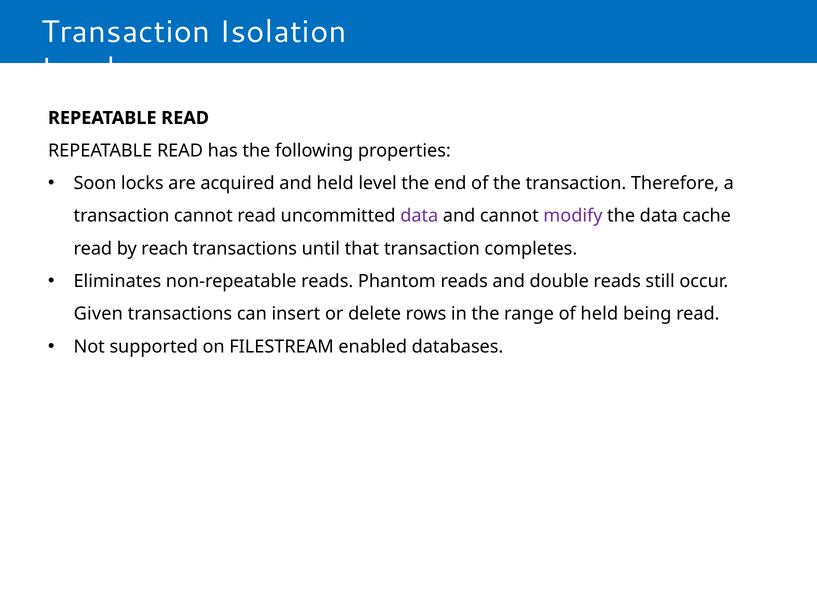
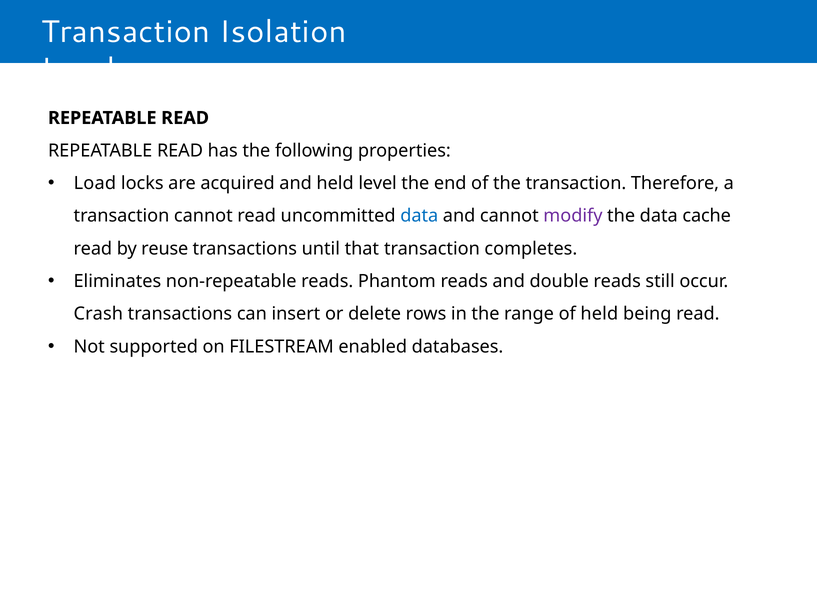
Soon: Soon -> Load (95, 183)
data colour: purple -> blue (419, 216)
reach: reach -> reuse (165, 249)
Given: Given -> Crash (98, 314)
